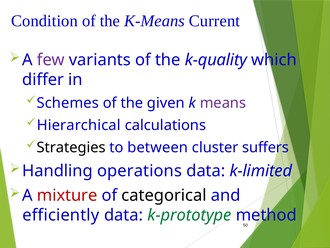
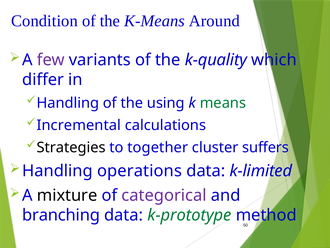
Current: Current -> Around (214, 21)
Schemes: Schemes -> Handling (68, 103)
given: given -> using (166, 103)
means colour: purple -> green (223, 103)
Hierarchical: Hierarchical -> Incremental (79, 125)
between: between -> together (158, 147)
mixture colour: red -> black (67, 195)
categorical colour: black -> purple (164, 195)
efficiently: efficiently -> branching (61, 215)
